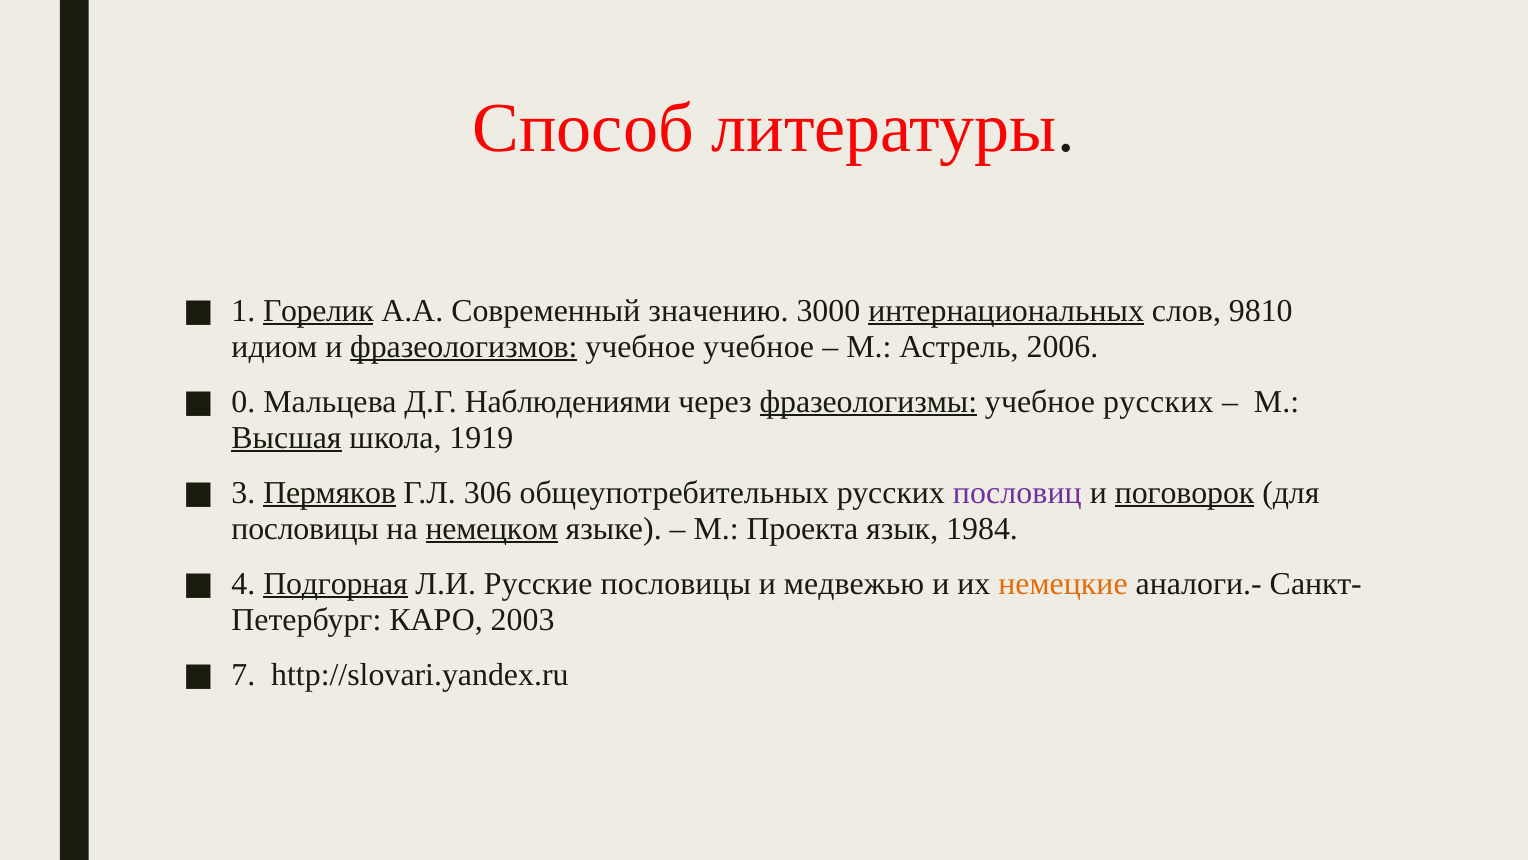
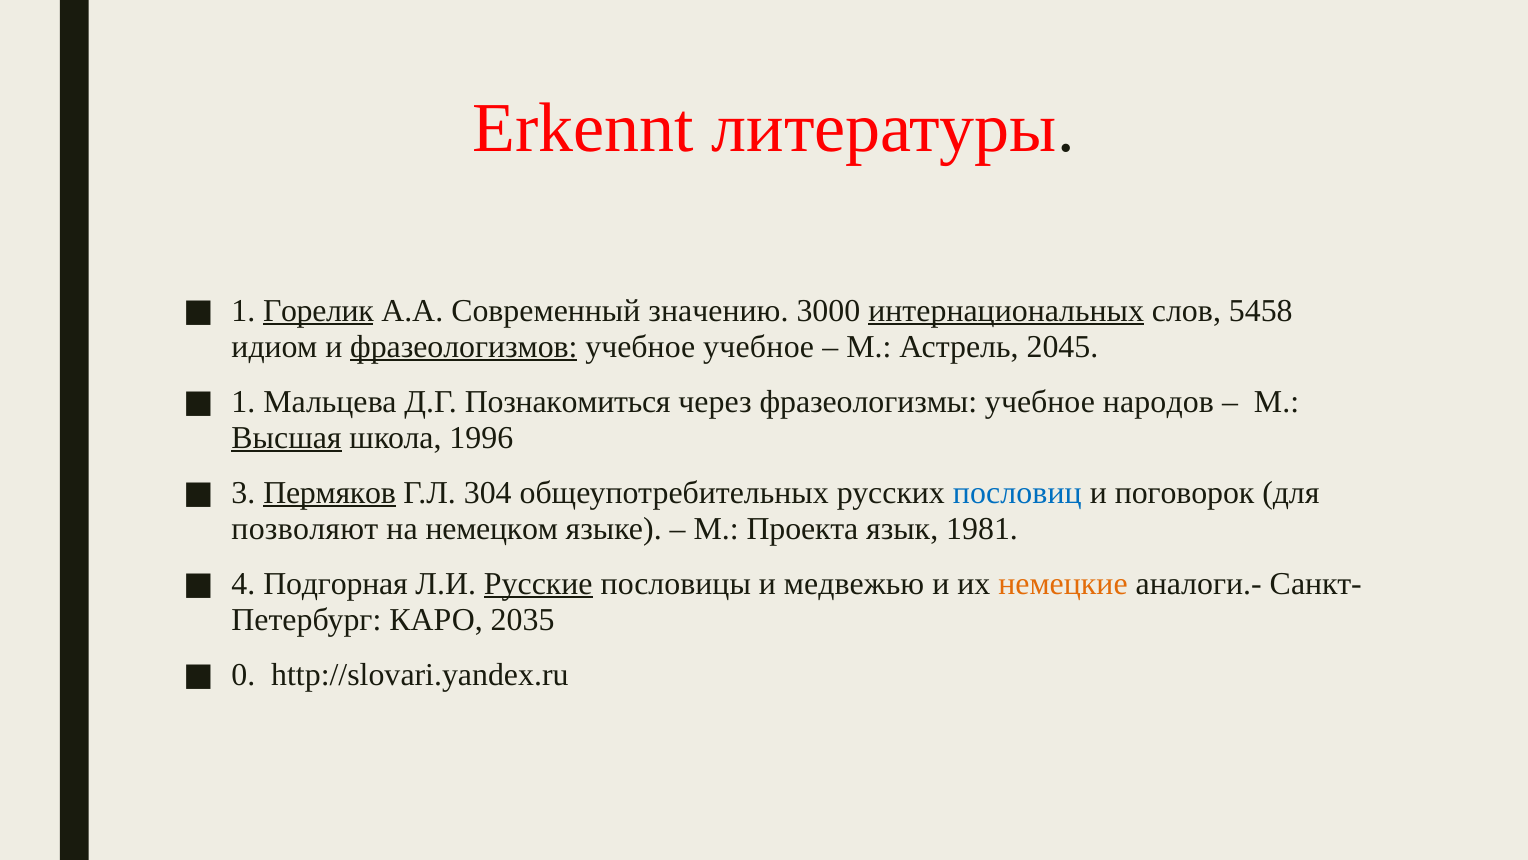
Способ: Способ -> Erkennt (583, 128)
9810: 9810 -> 5458 (1261, 310)
2006: 2006 -> 2045 (1062, 346)
0: 0 -> 1 (243, 401)
Наблюдениями: Наблюдениями -> Познакомиться (568, 401)
фразеологизмы underline: present -> none (868, 401)
учебное русских: русских -> народов (1158, 401)
1919: 1919 -> 1996 (481, 437)
306: 306 -> 304 (488, 492)
пословиц colour: purple -> blue (1017, 492)
поговорок underline: present -> none (1185, 492)
пословицы: пословицы -> позволяют (305, 528)
немецком underline: present -> none (492, 528)
1984: 1984 -> 1981 (982, 528)
Подгорная underline: present -> none (336, 583)
Русские underline: none -> present (538, 583)
2003: 2003 -> 2035 (523, 619)
7: 7 -> 0 (243, 674)
